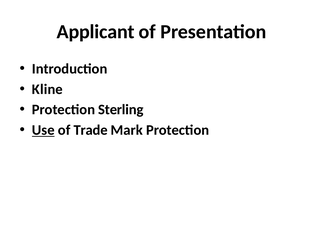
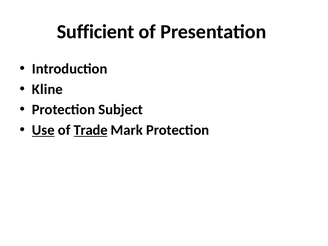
Applicant: Applicant -> Sufficient (96, 32)
Sterling: Sterling -> Subject (121, 110)
Trade underline: none -> present (91, 130)
